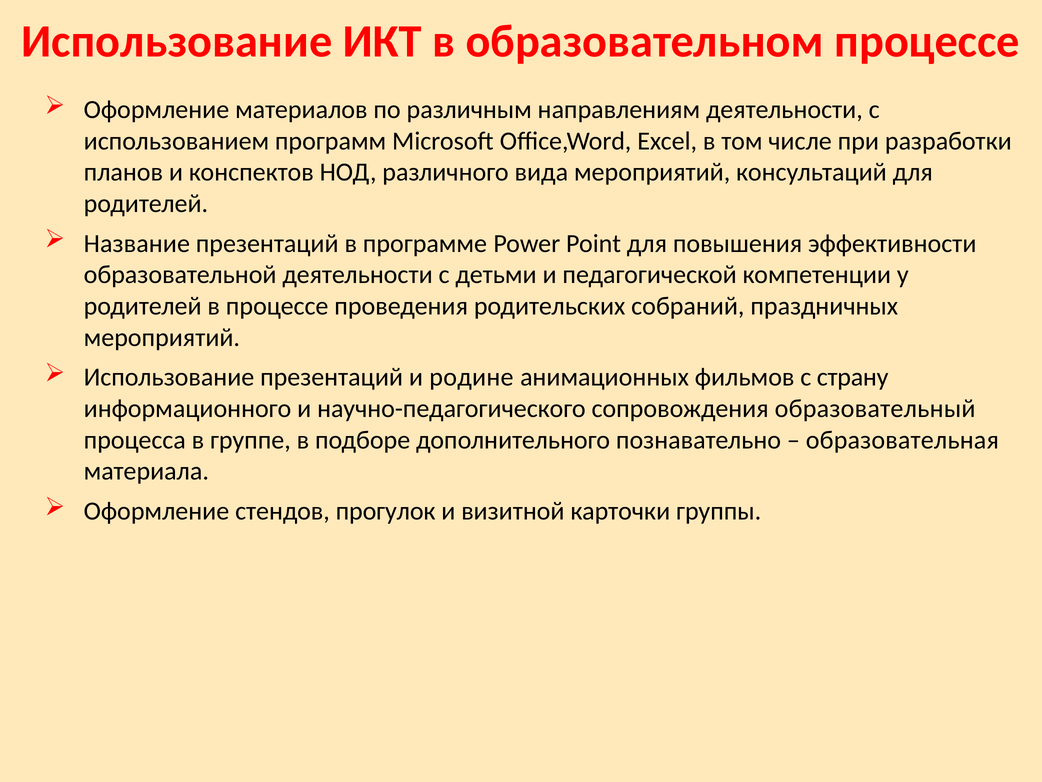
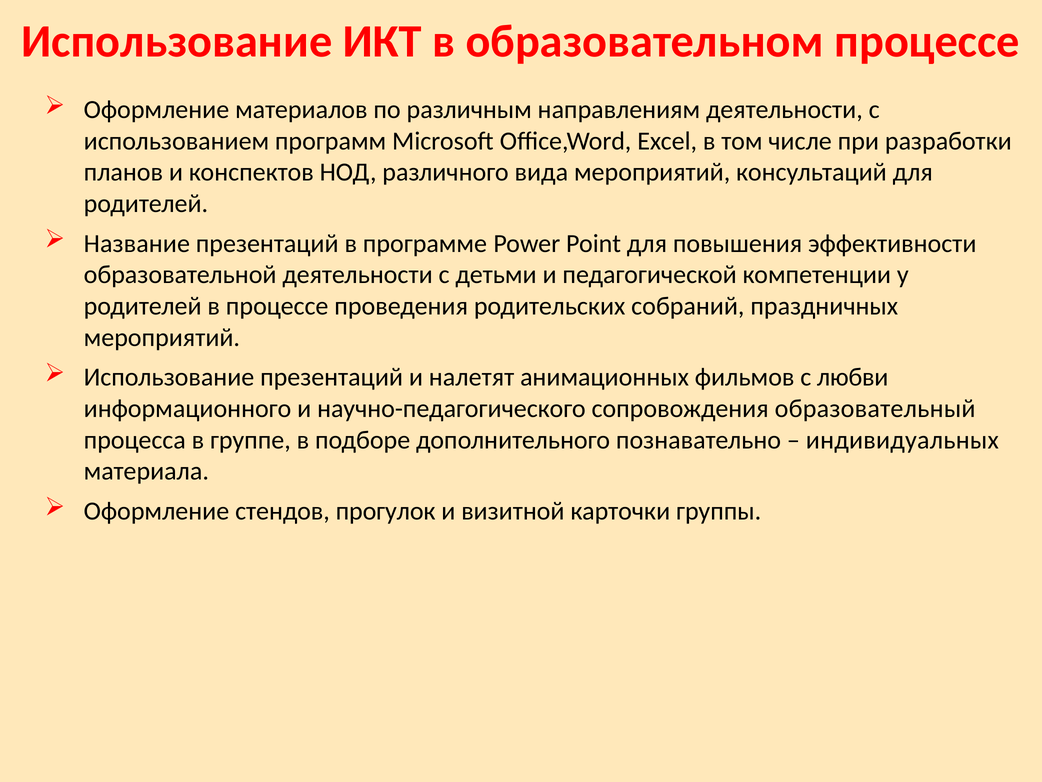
родине: родине -> налетят (472, 377)
страну: страну -> любви (853, 377)
образовательная: образовательная -> индивидуальных (902, 440)
